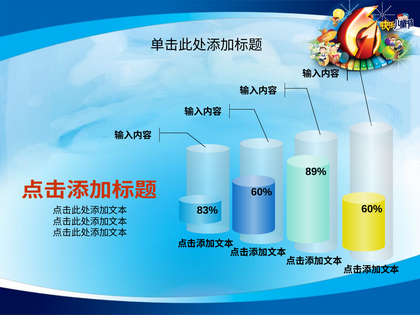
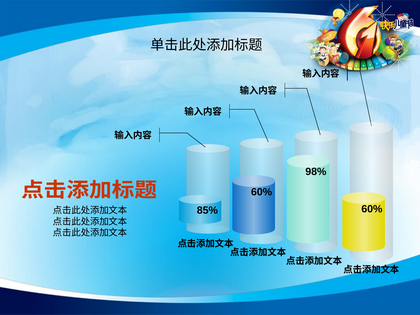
89%: 89% -> 98% (316, 172)
83%: 83% -> 85% (207, 210)
